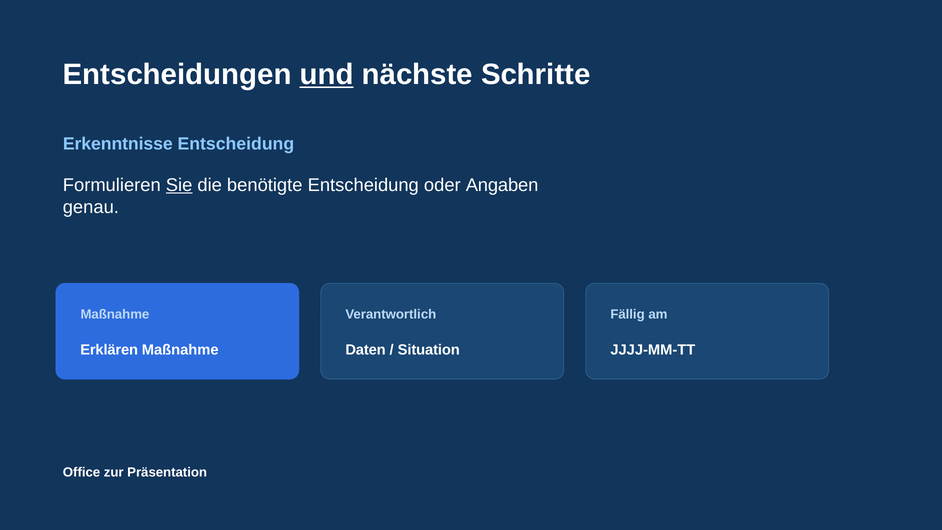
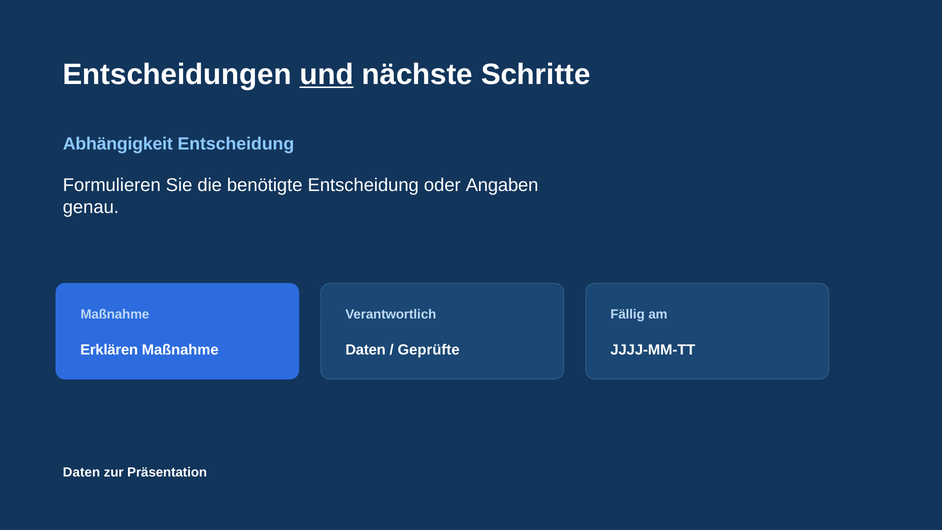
Erkenntnisse: Erkenntnisse -> Abhängigkeit (118, 144)
Sie underline: present -> none (179, 185)
Situation: Situation -> Geprüfte (429, 350)
Office: Office -> Daten (81, 472)
